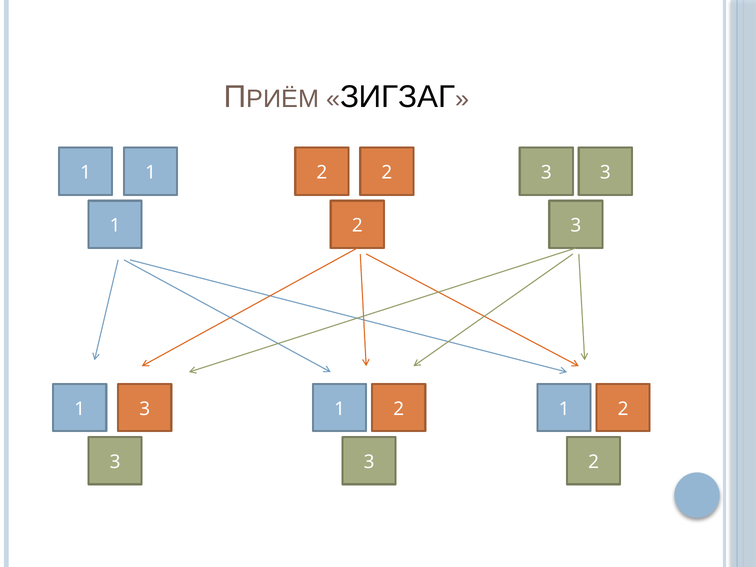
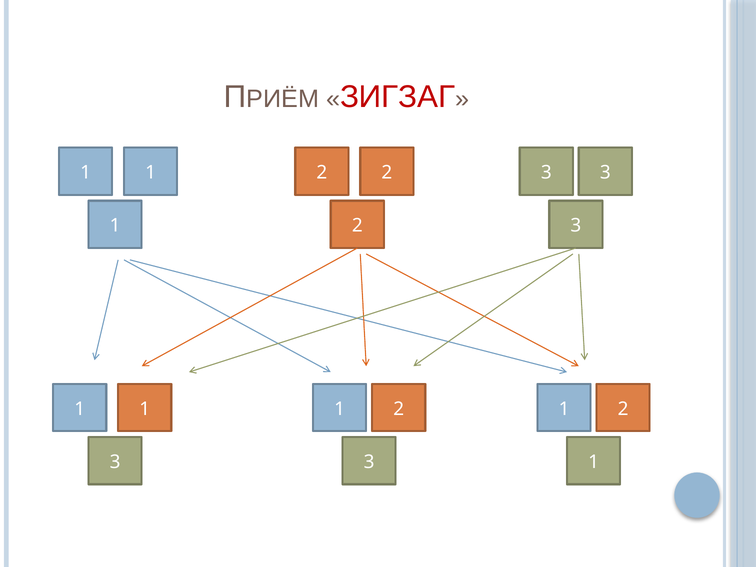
ЗИГЗАГ colour: black -> red (398, 97)
3: 3 -> 1 (145, 409)
2: 2 -> 1 (594, 462)
